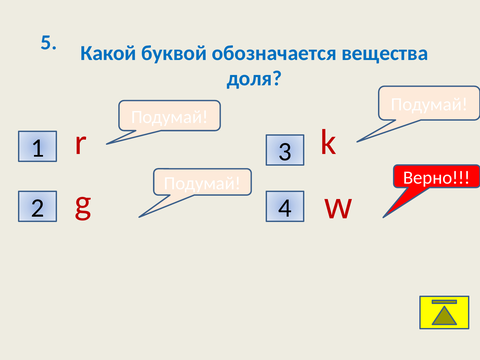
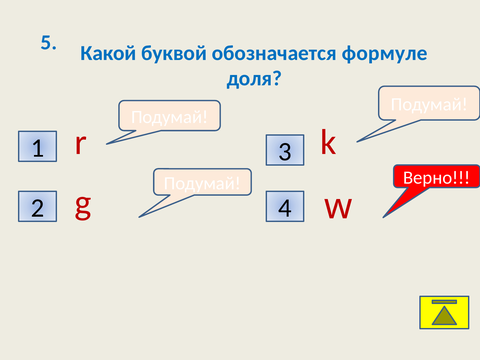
вещества: вещества -> формуле (385, 53)
